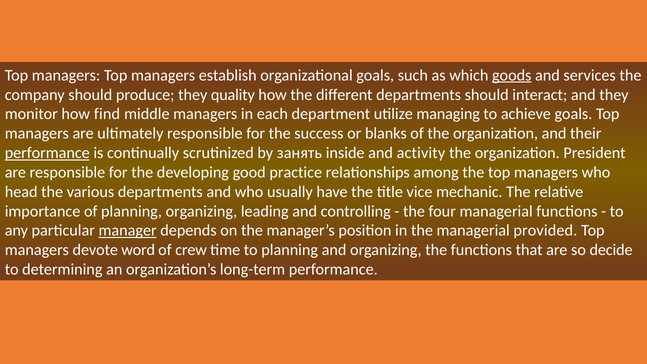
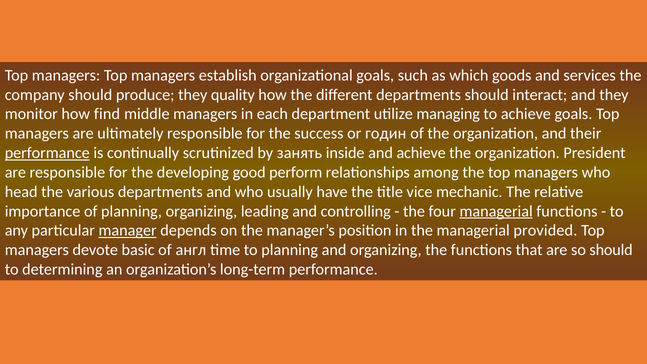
goods underline: present -> none (512, 75)
blanks: blanks -> годин (386, 133)
and activity: activity -> achieve (421, 153)
practice: practice -> perform (296, 172)
managerial underline: none -> present (496, 211)
word: word -> basic (138, 250)
crew: crew -> англ (191, 250)
so decide: decide -> should (611, 250)
